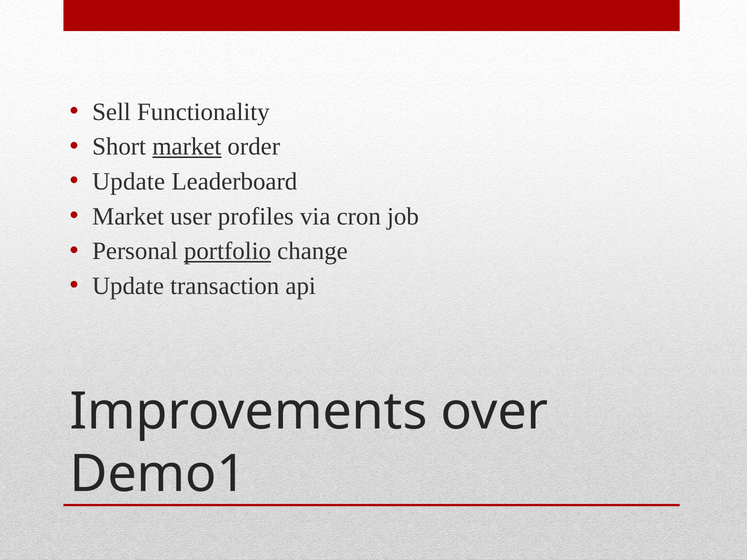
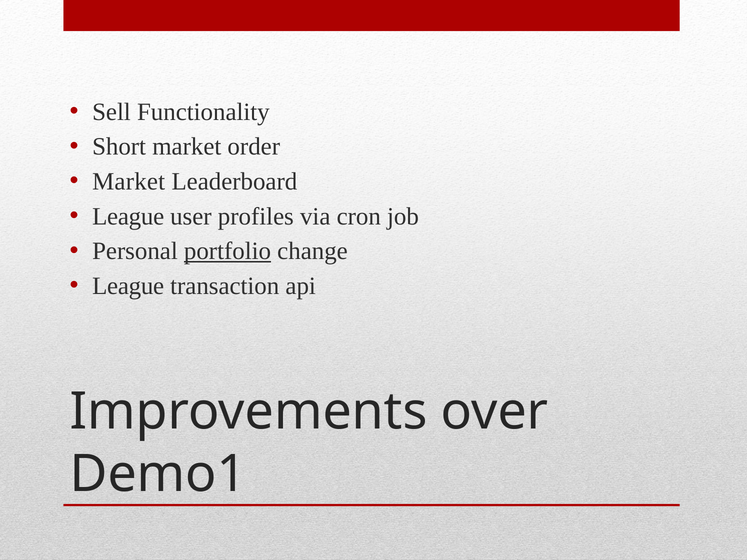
market underline: present -> none (187, 147)
Update: Update -> Market (129, 182)
Market: Market -> League (128, 216)
Update: Update -> League (128, 286)
